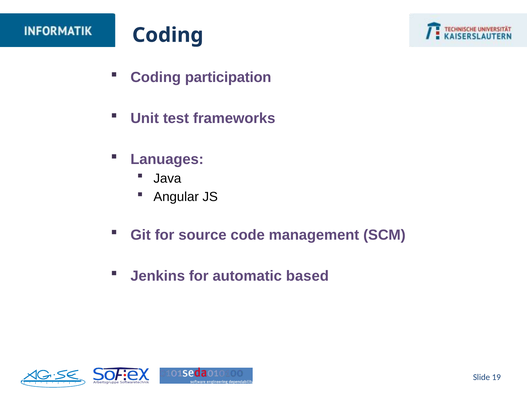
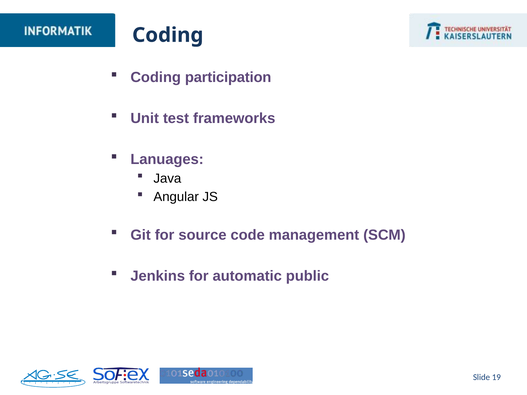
based: based -> public (307, 276)
